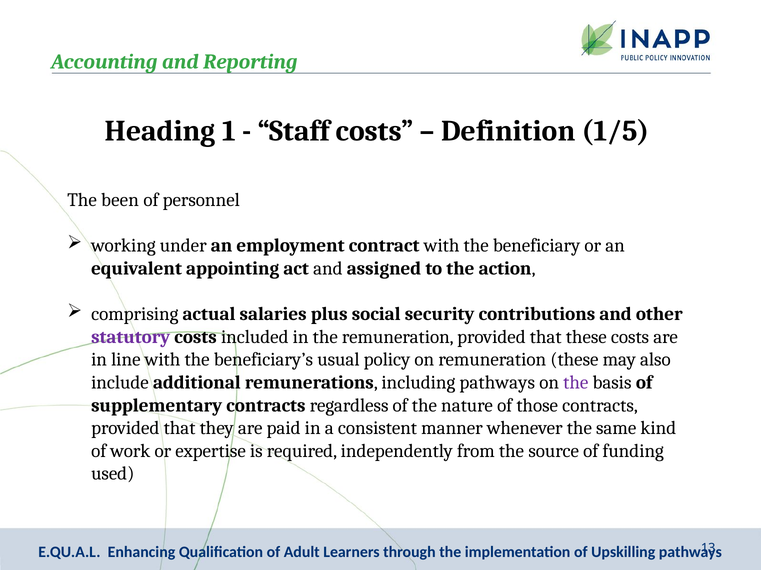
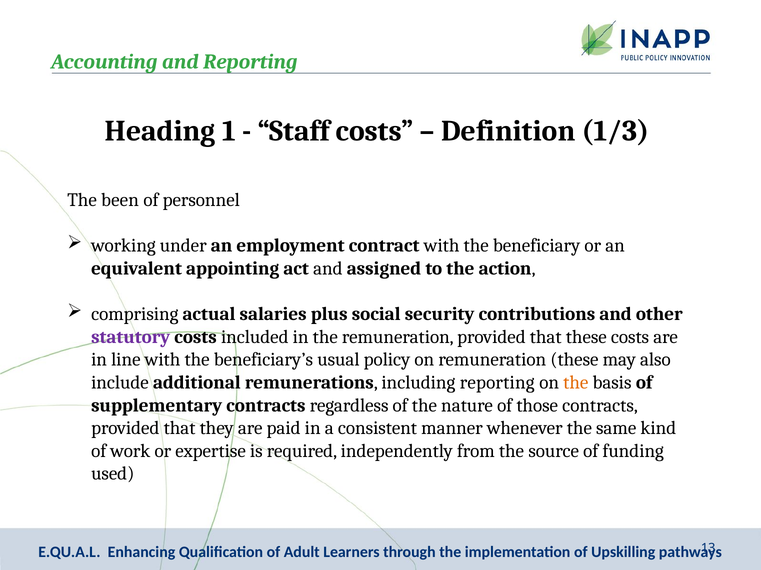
1/5: 1/5 -> 1/3 (616, 131)
including pathways: pathways -> reporting (497, 383)
the colour: purple -> orange (576, 383)
